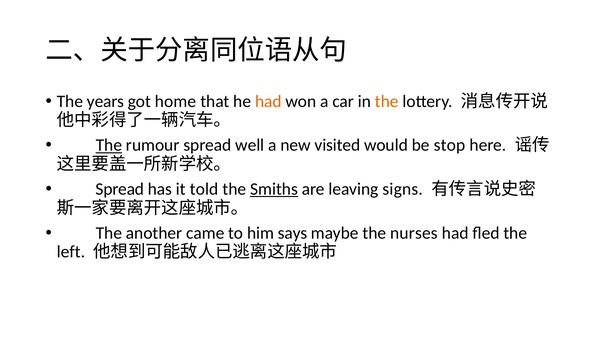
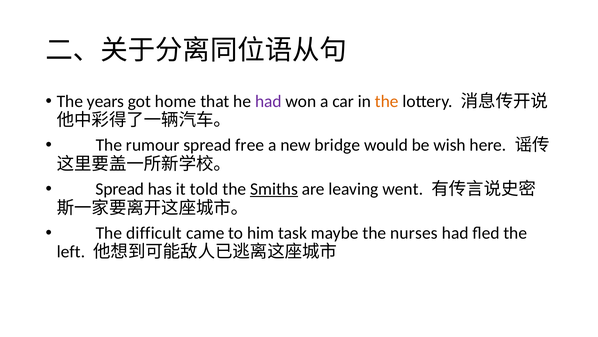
had colour: orange -> purple (268, 101)
The underline: present -> none (109, 145)
well: well -> free (250, 145)
visited: visited -> bridge (337, 145)
stop: stop -> wish (450, 145)
signs: signs -> went (403, 189)
another: another -> difficult (154, 233)
says: says -> task (293, 233)
